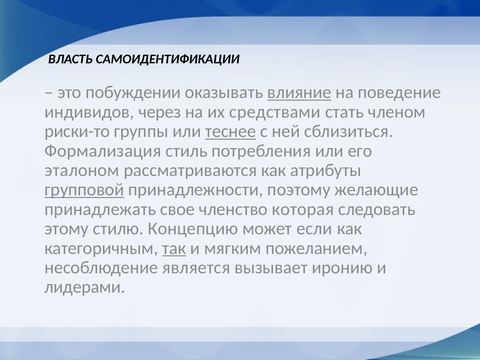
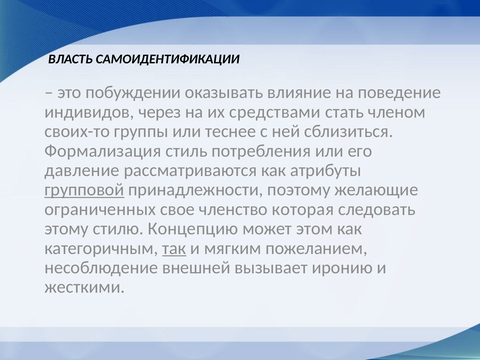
влияние underline: present -> none (299, 92)
риски-то: риски-то -> своих-то (77, 131)
теснее underline: present -> none (231, 131)
эталоном: эталоном -> давление (82, 170)
принадлежать: принадлежать -> ограниченных (100, 209)
если: если -> этом (314, 229)
является: является -> внешней (196, 268)
лидерами: лидерами -> жесткими (85, 287)
